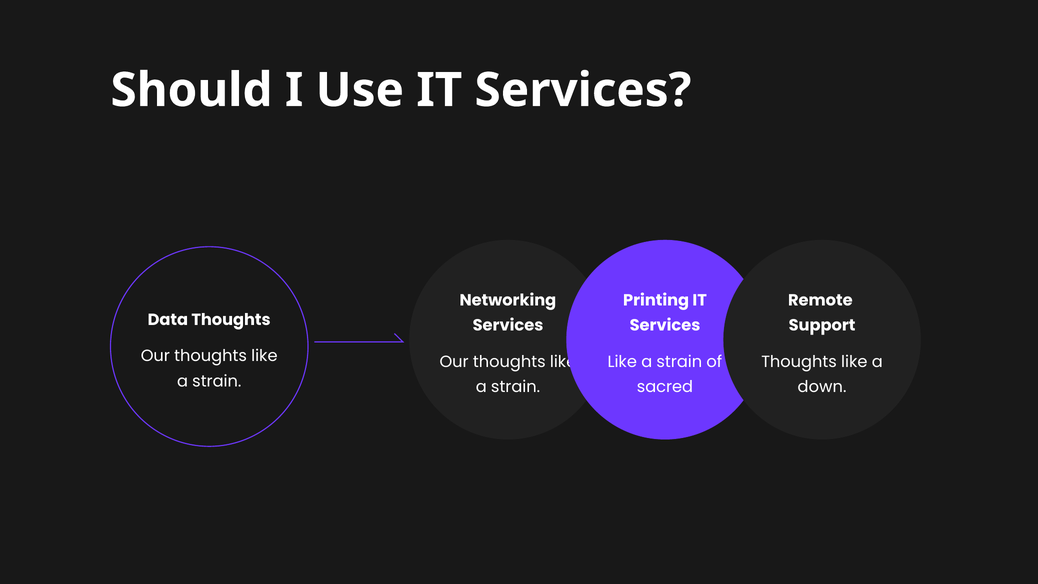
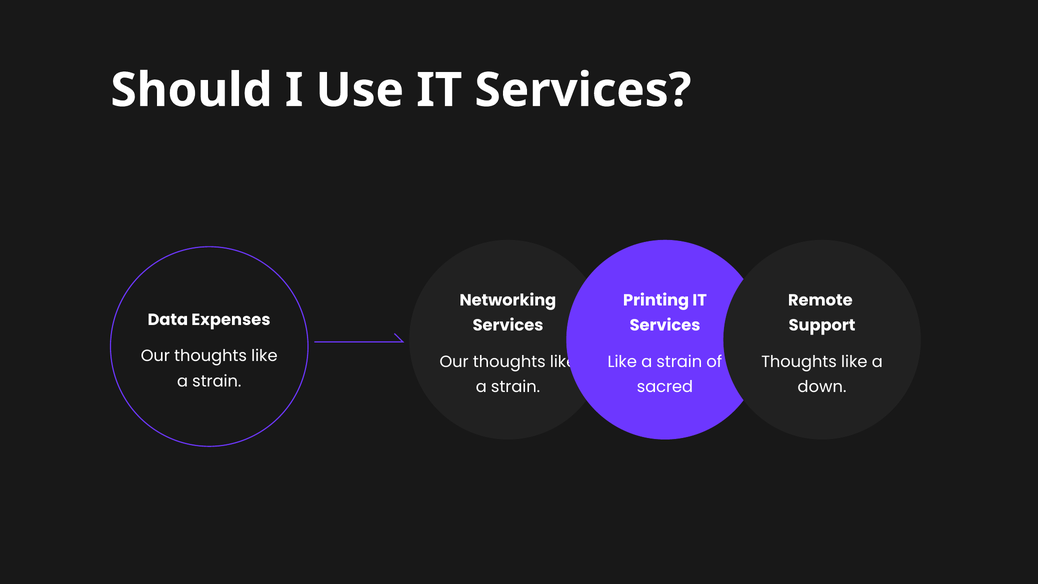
Data Thoughts: Thoughts -> Expenses (231, 320)
